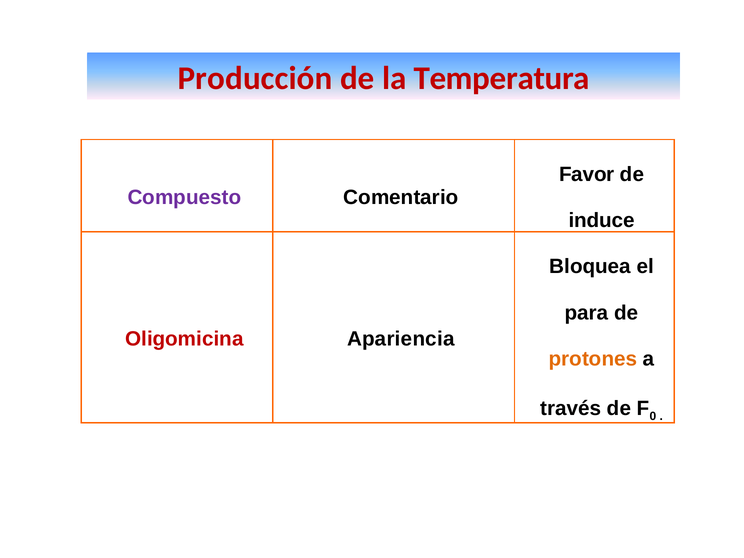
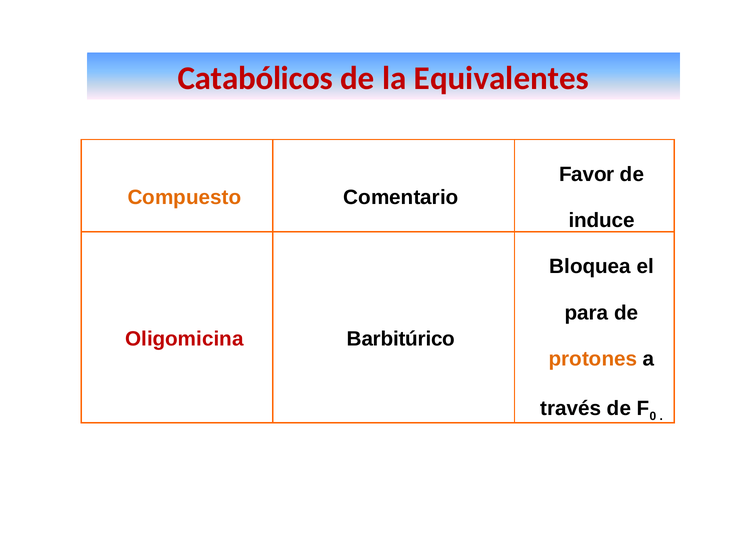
Producción: Producción -> Catabólicos (255, 78)
Temperatura: Temperatura -> Equivalentes (501, 78)
Compuesto colour: purple -> orange (184, 197)
Apariencia: Apariencia -> Barbitúrico (401, 339)
